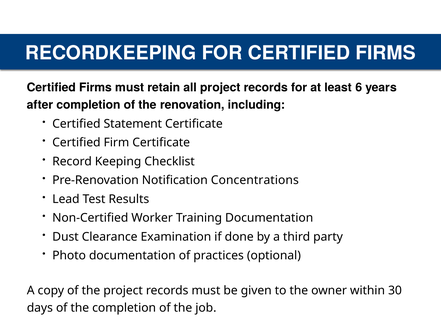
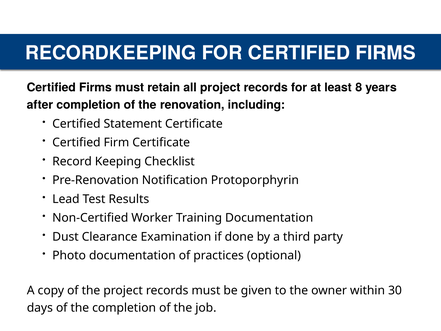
6: 6 -> 8 (359, 88)
Concentrations: Concentrations -> Protoporphyrin (255, 180)
